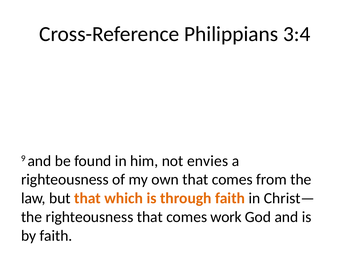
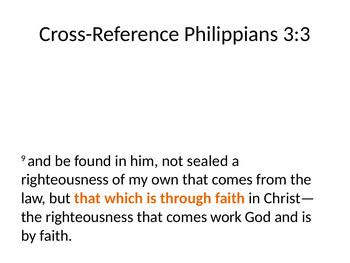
3:4: 3:4 -> 3:3 (297, 34)
envies: envies -> sealed (208, 161)
